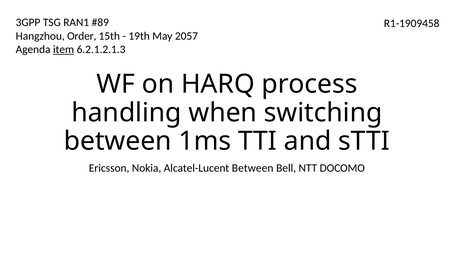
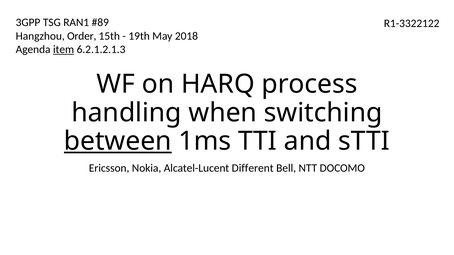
R1-1909458: R1-1909458 -> R1-3322122 (412, 24)
2057: 2057 -> 2018 (186, 36)
between underline: none -> present (118, 141)
Alcatel-Lucent Between: Between -> Different (253, 168)
